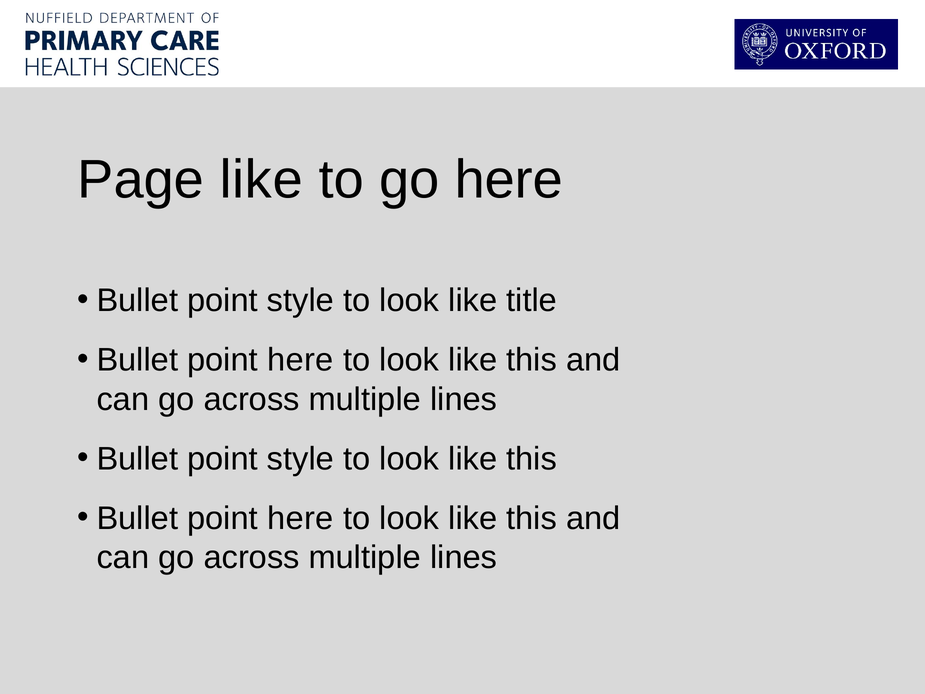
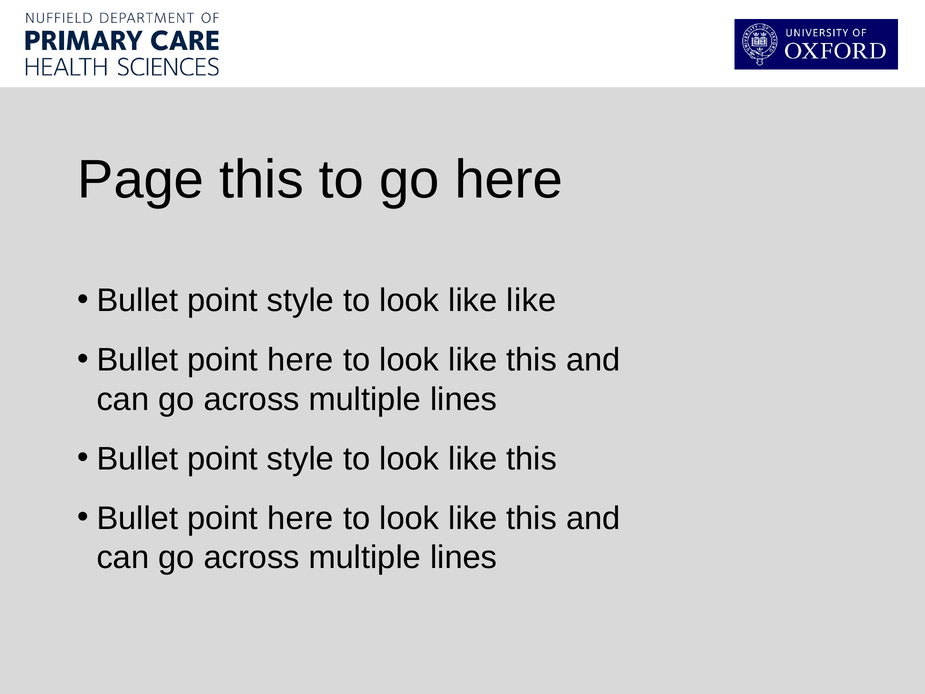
Page like: like -> this (261, 180)
like title: title -> like (531, 301)
